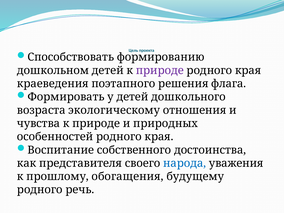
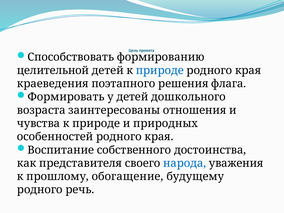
дошкольном: дошкольном -> целительной (53, 70)
природе colour: purple -> blue (160, 70)
экологическому: экологическому -> заинтересованы (114, 110)
обогащения: обогащения -> обогащение (128, 176)
